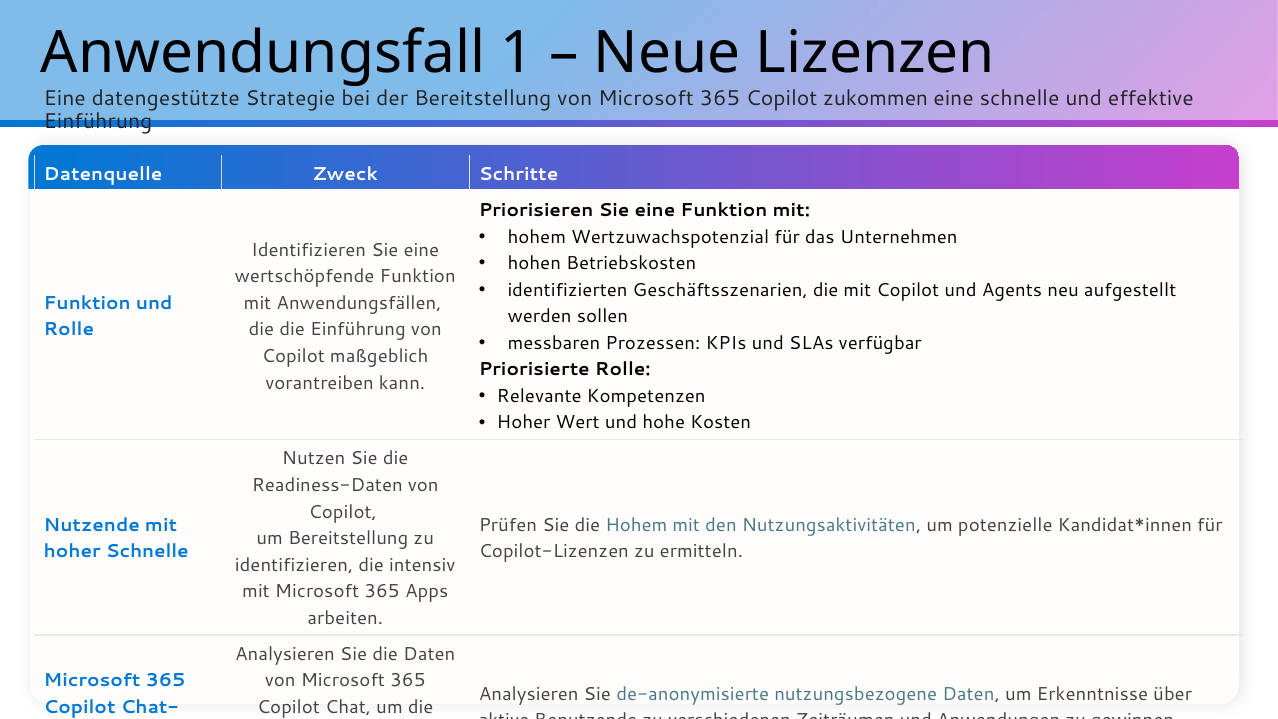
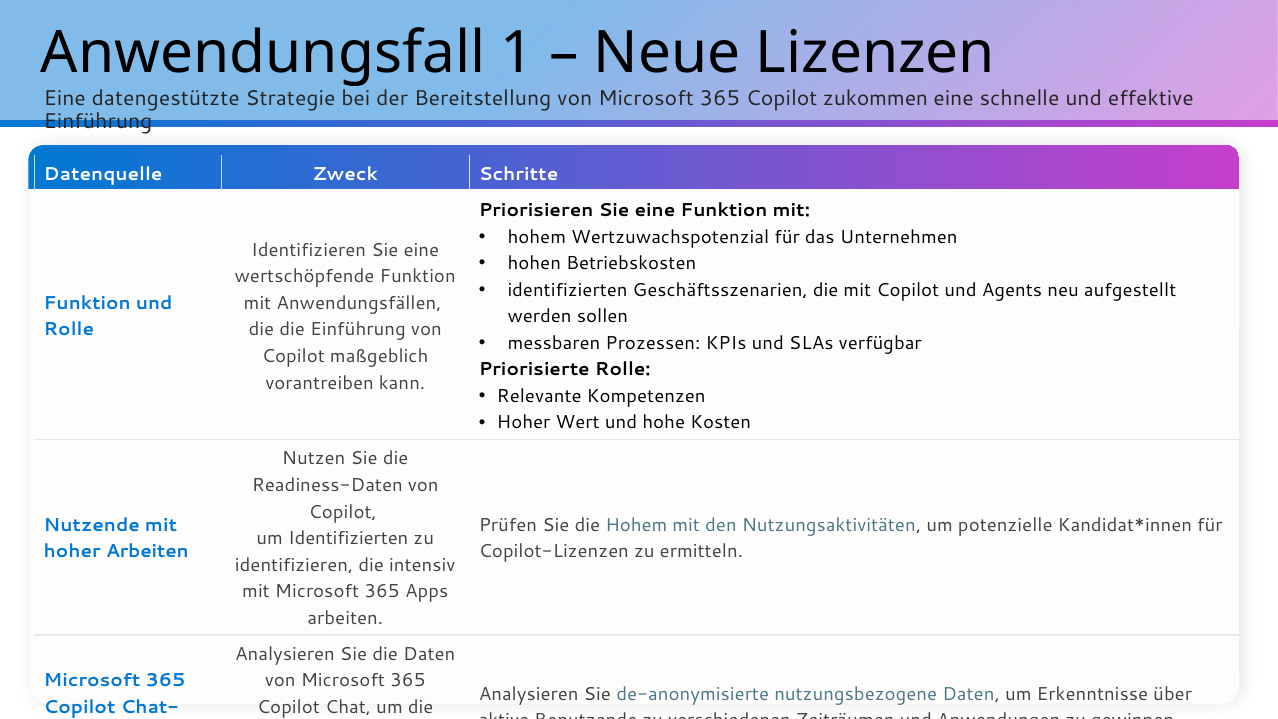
um Bereitstellung: Bereitstellung -> Identifizierten (348, 538)
hoher Schnelle: Schnelle -> Arbeiten (147, 552)
